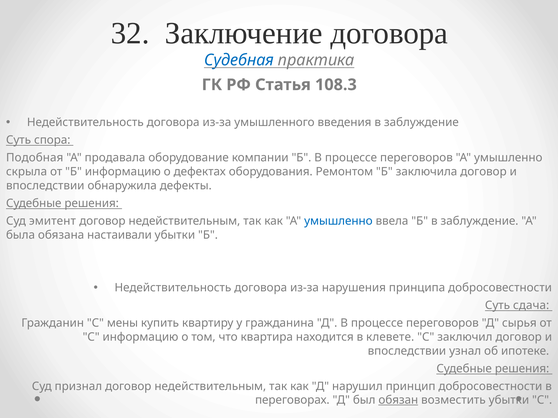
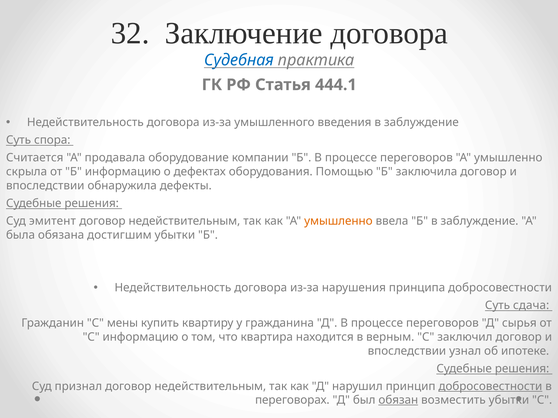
108.3: 108.3 -> 444.1 (336, 85)
Подобная: Подобная -> Считается (35, 158)
Ремонтом: Ремонтом -> Помощью (344, 172)
умышленно colour: blue -> orange (338, 221)
настаивали: настаивали -> достигшим (119, 235)
клевете: клевете -> верным (390, 337)
добросовестности underline: none -> present (490, 387)
